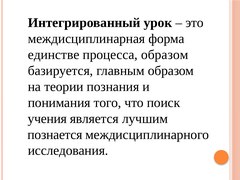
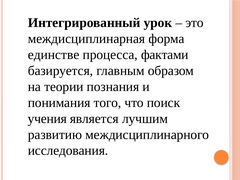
процесса образом: образом -> фактами (165, 55)
познается: познается -> развитию (55, 135)
